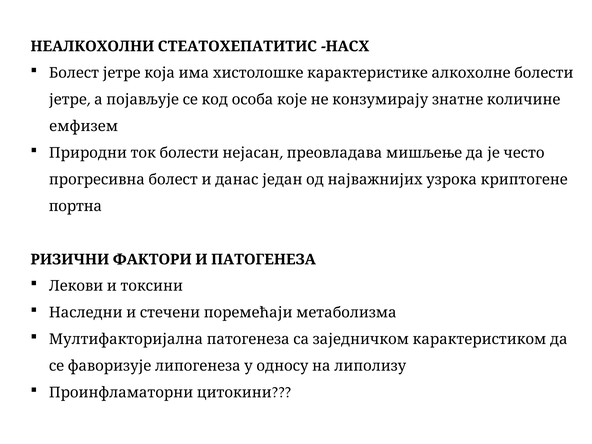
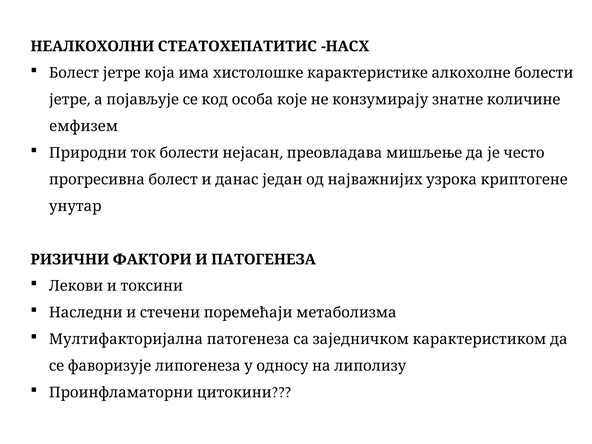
портна: портна -> унутар (75, 206)
